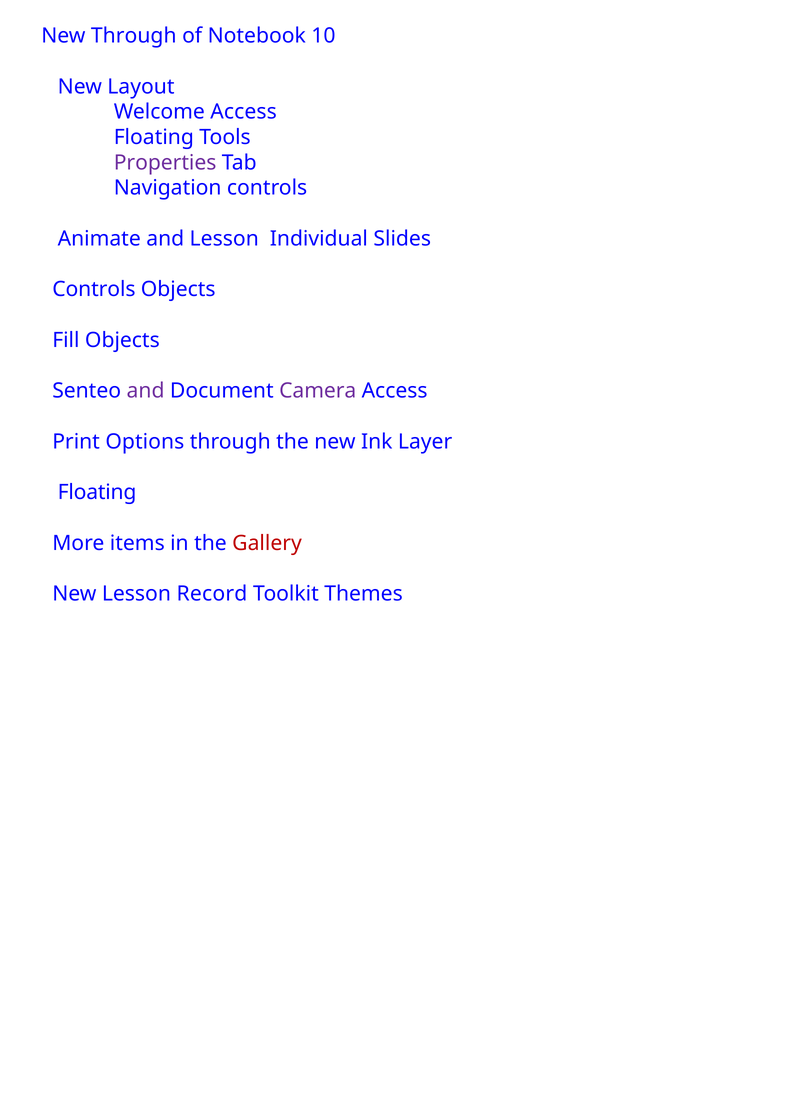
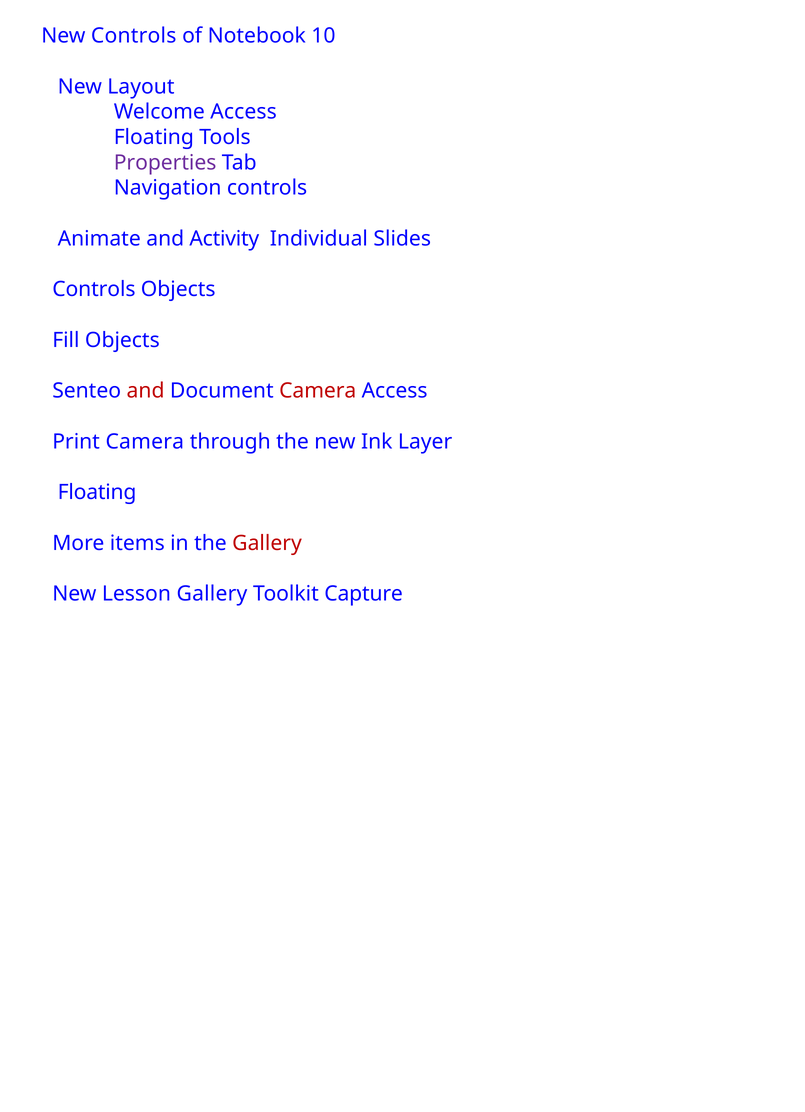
New Through: Through -> Controls (134, 36)
and Lesson: Lesson -> Activity (224, 239)
and colour: purple -> red (146, 391)
Camera colour: purple -> red (318, 391)
Print Options: Options -> Camera (145, 442)
Lesson Record: Record -> Gallery (212, 594)
Themes: Themes -> Capture (364, 594)
